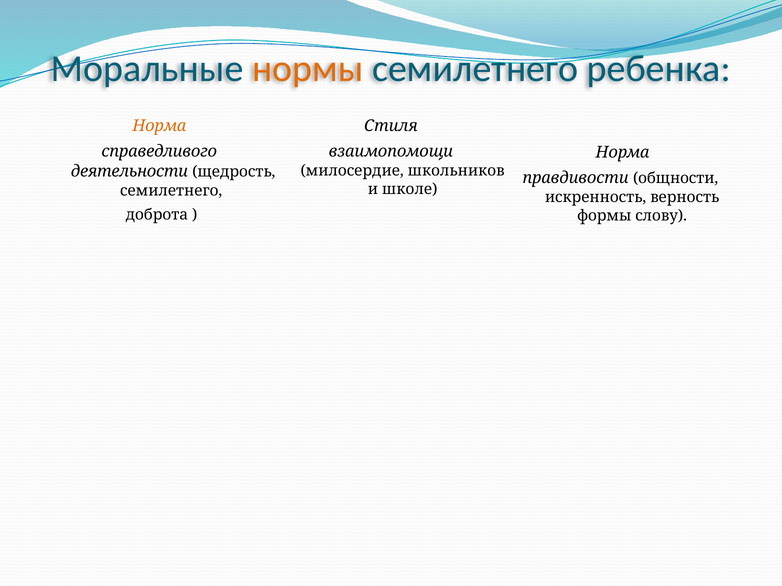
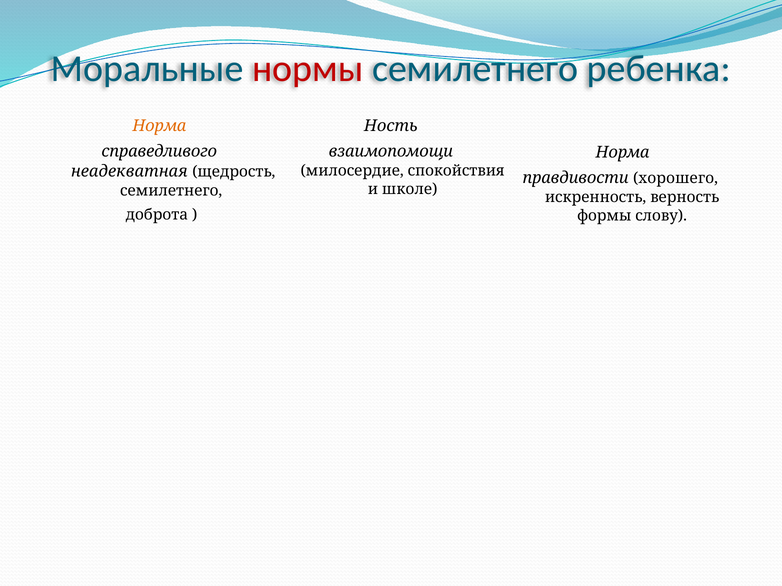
нормы colour: orange -> red (308, 69)
Стиля: Стиля -> Ность (391, 126)
школьников: школьников -> спокойствия (456, 171)
деятельности: деятельности -> неадекватная (129, 172)
общности: общности -> хорошего (676, 178)
